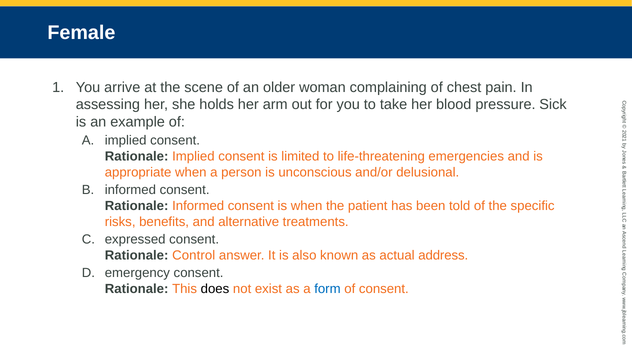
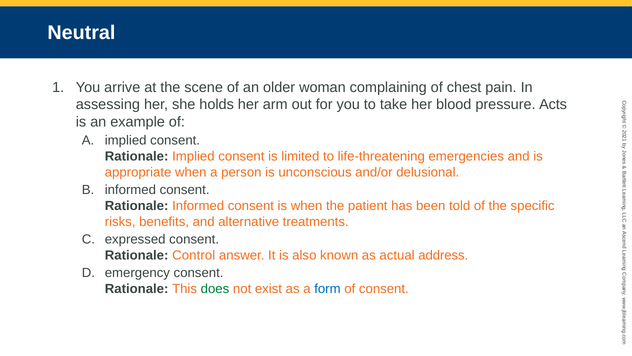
Female: Female -> Neutral (81, 32)
Sick: Sick -> Acts (553, 105)
does colour: black -> green (215, 289)
